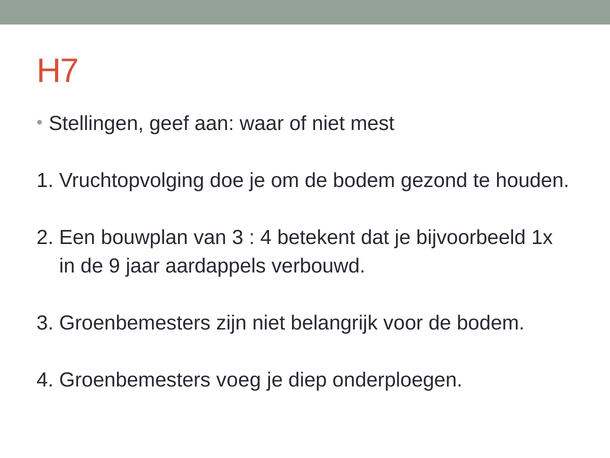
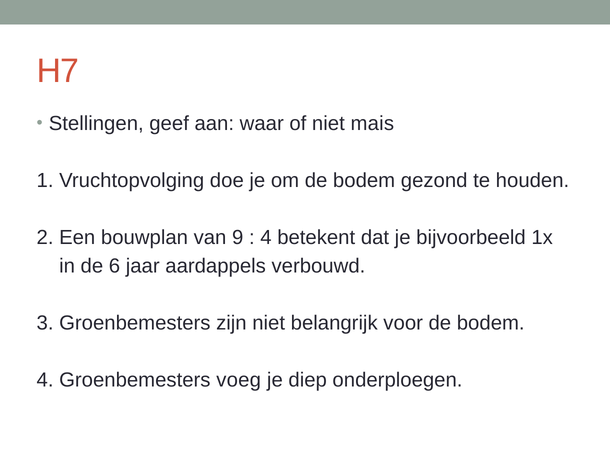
mest: mest -> mais (372, 123)
van 3: 3 -> 9 (238, 237)
9: 9 -> 6 (115, 266)
